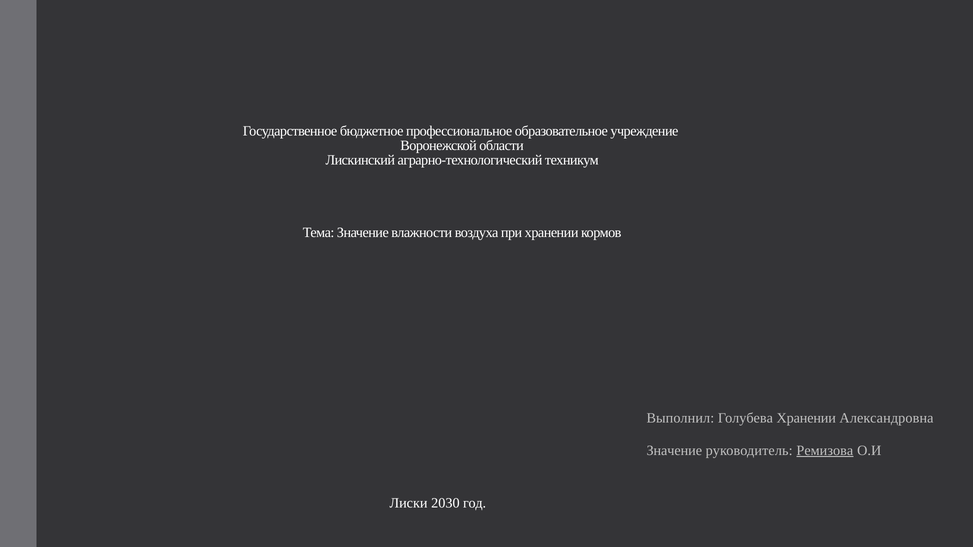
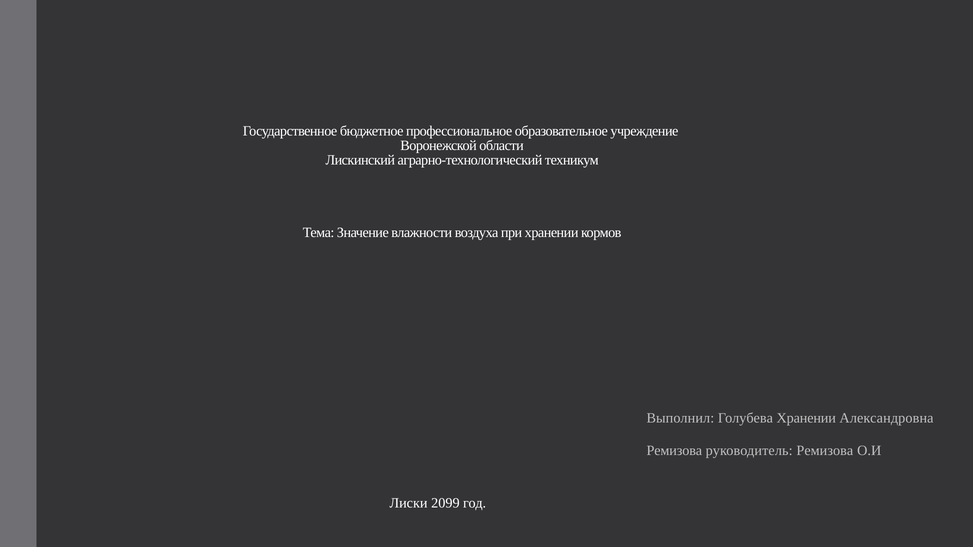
Значение: Значение -> Ремизова (674, 451)
Ремизова underline: present -> none (825, 451)
2030: 2030 -> 2099 (445, 503)
